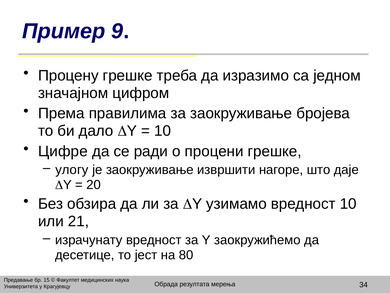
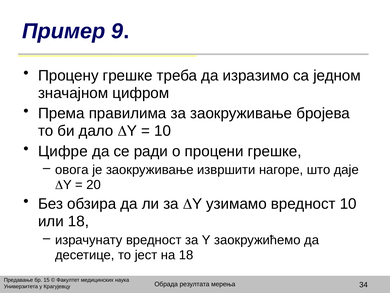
улогу: улогу -> овога (72, 170)
или 21: 21 -> 18 (78, 221)
на 80: 80 -> 18 (186, 255)
